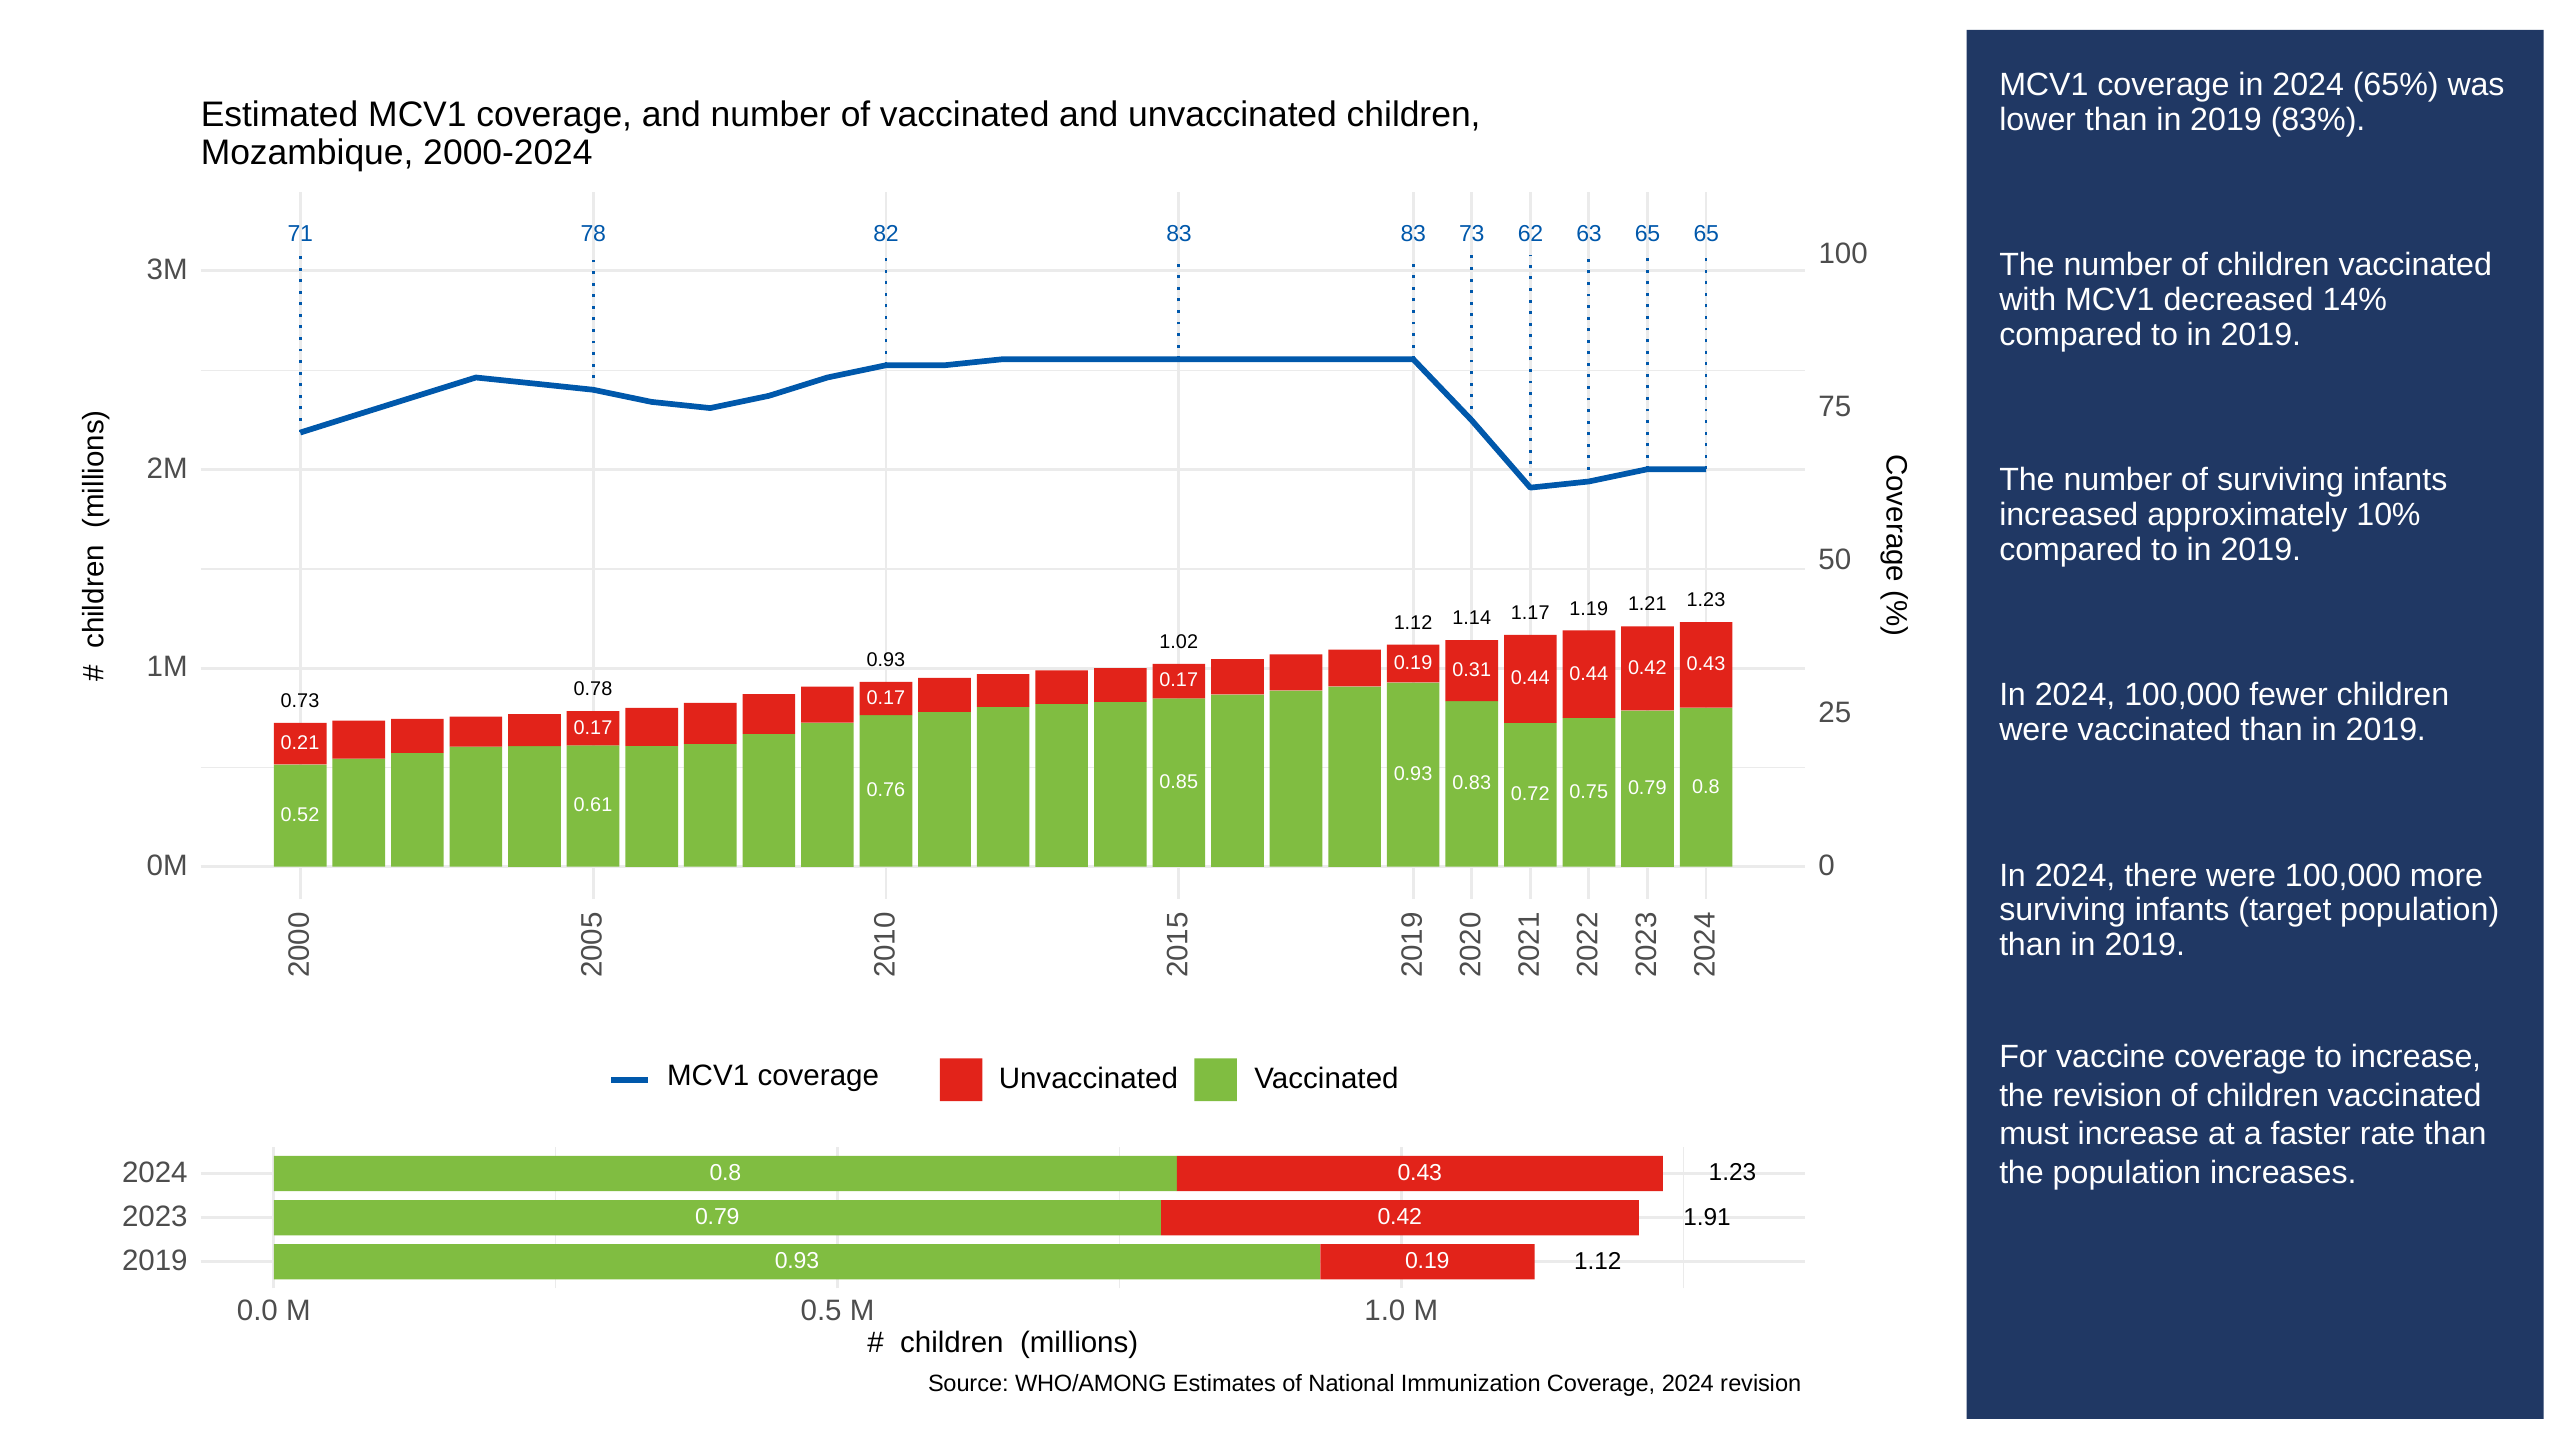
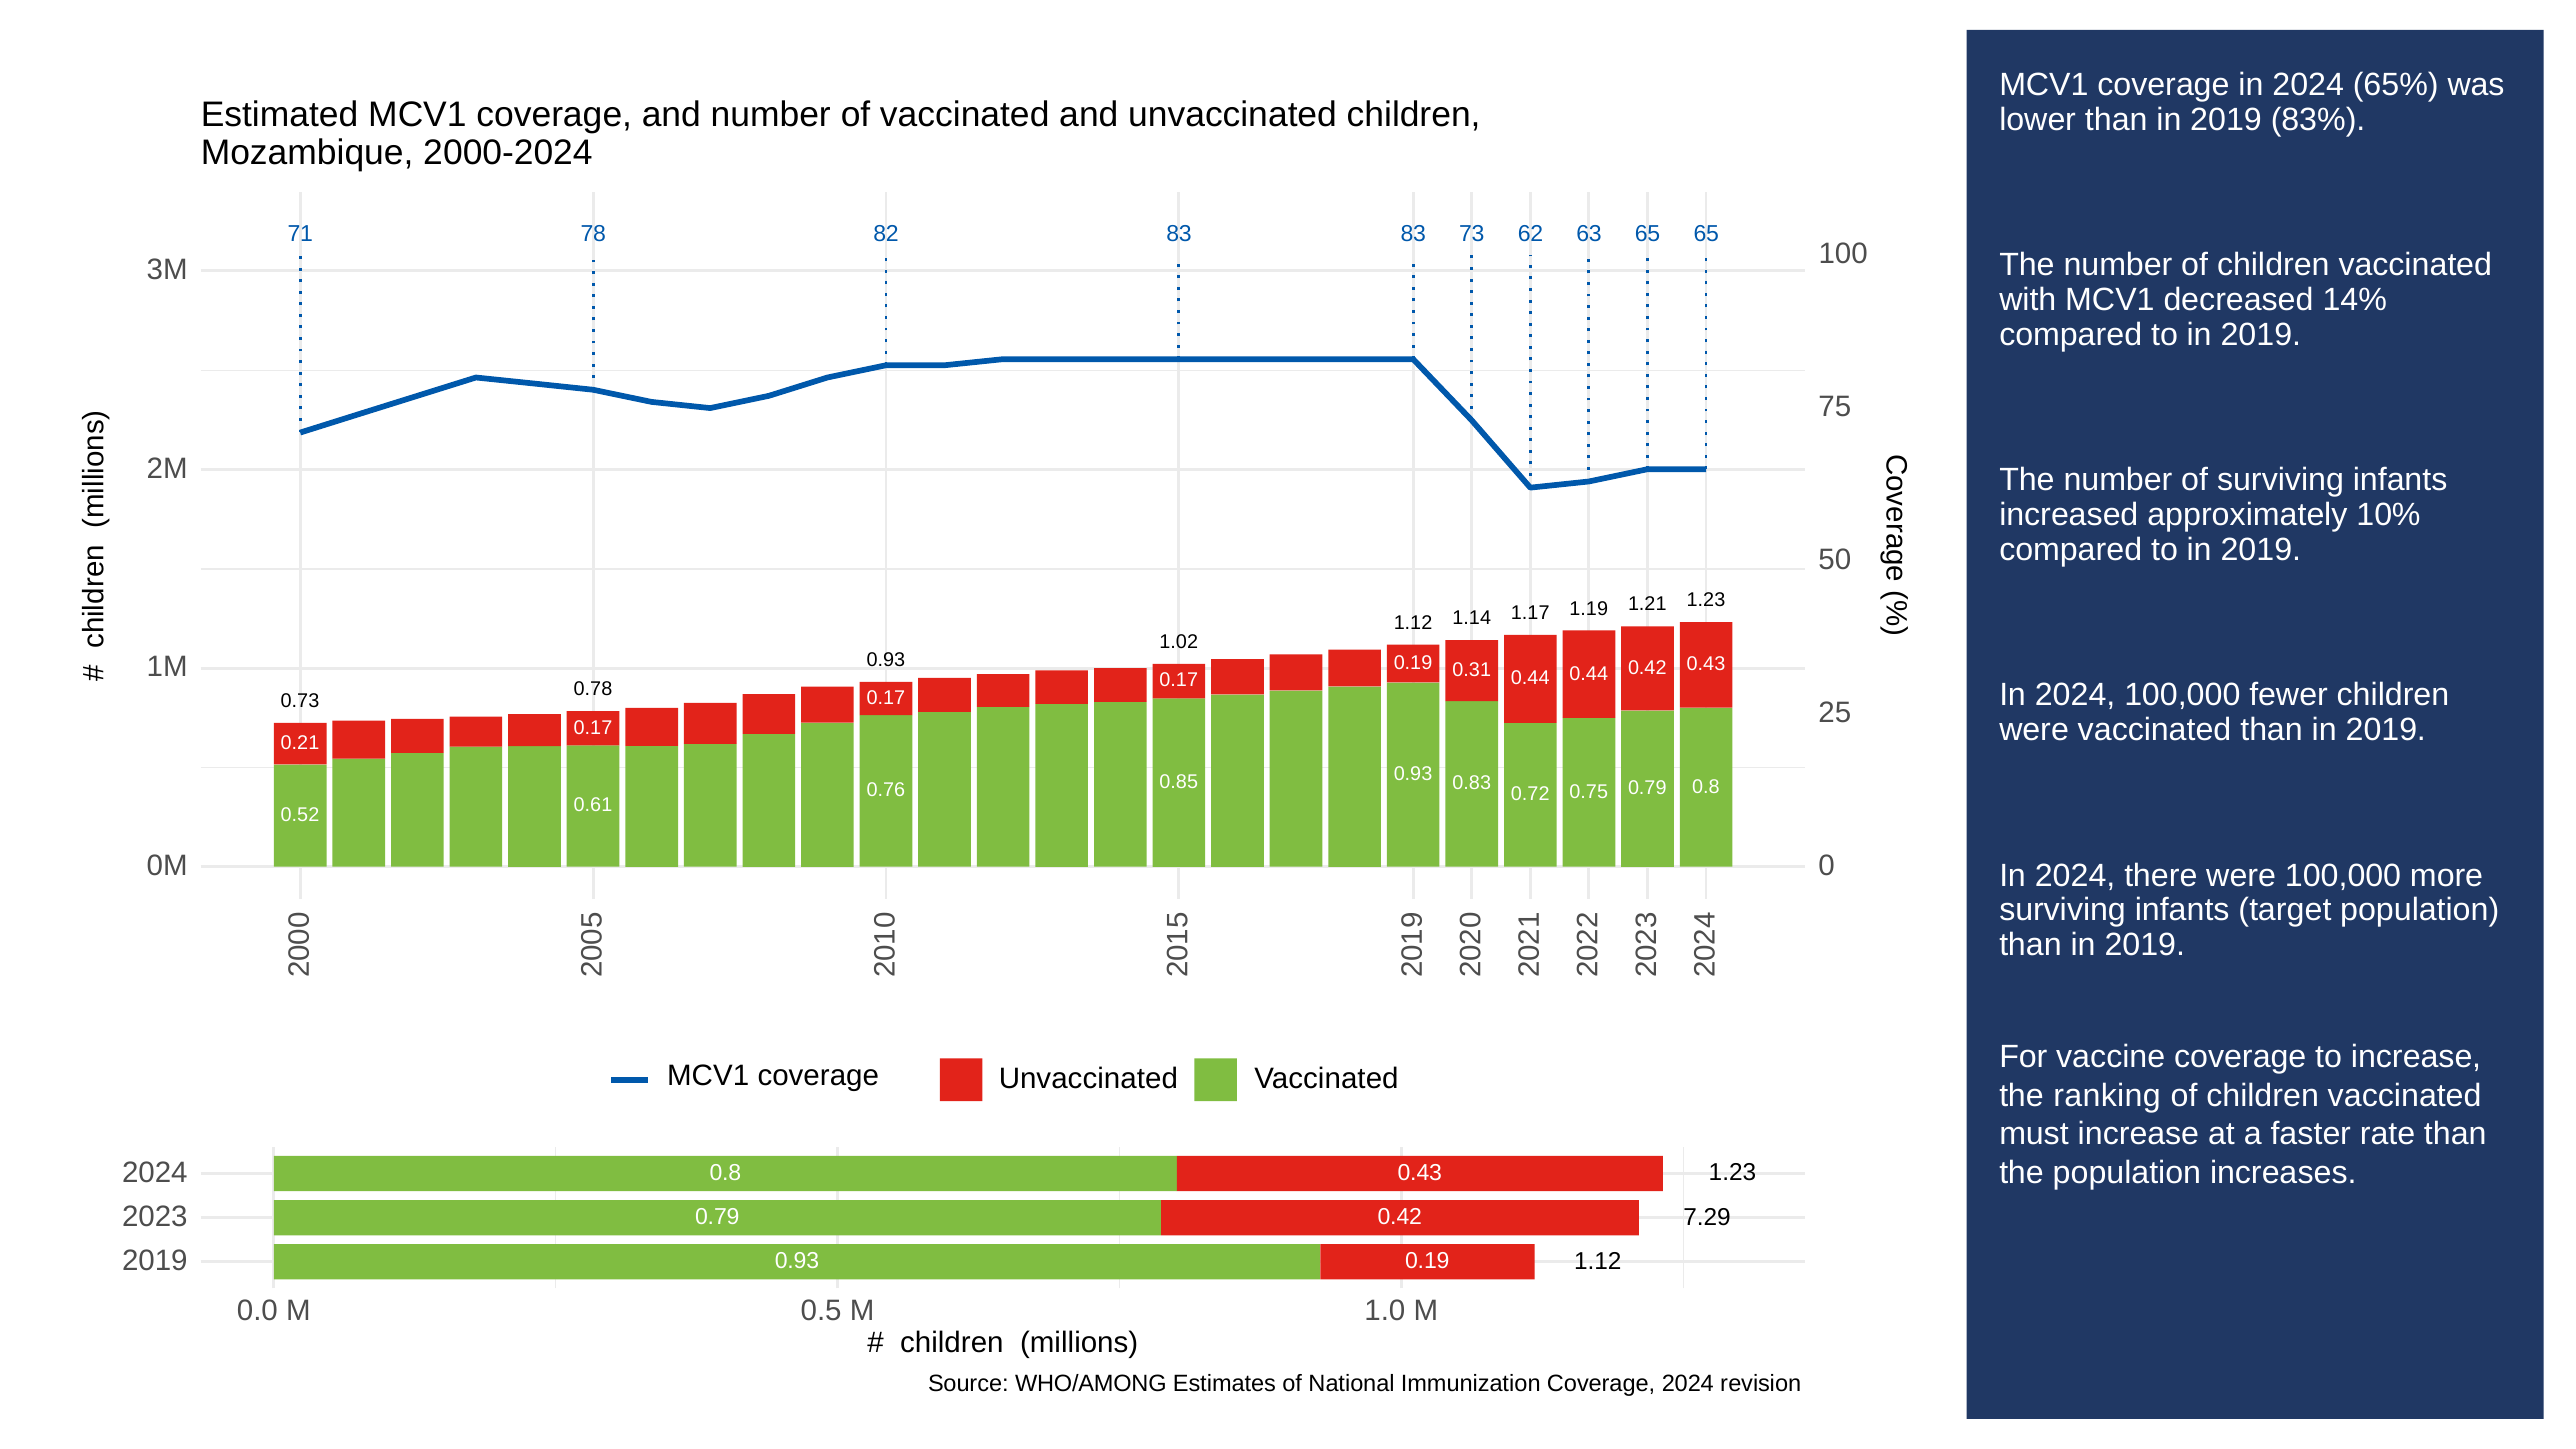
the revision: revision -> ranking (2107, 1096)
1.91: 1.91 -> 7.29 (1707, 1217)
